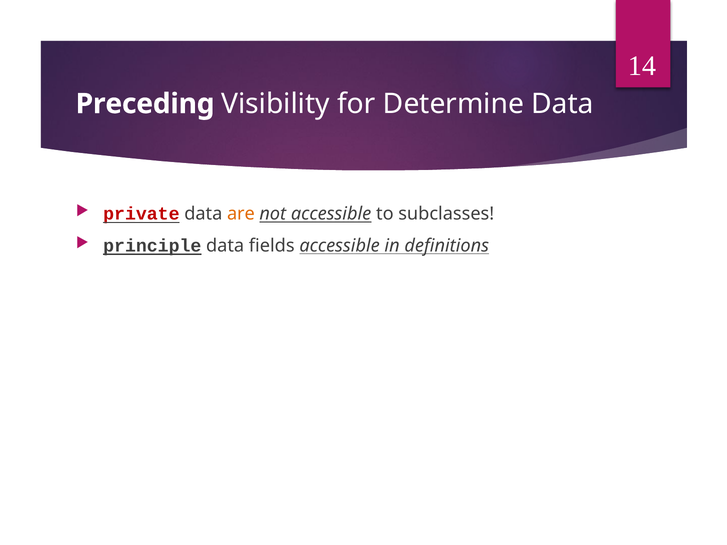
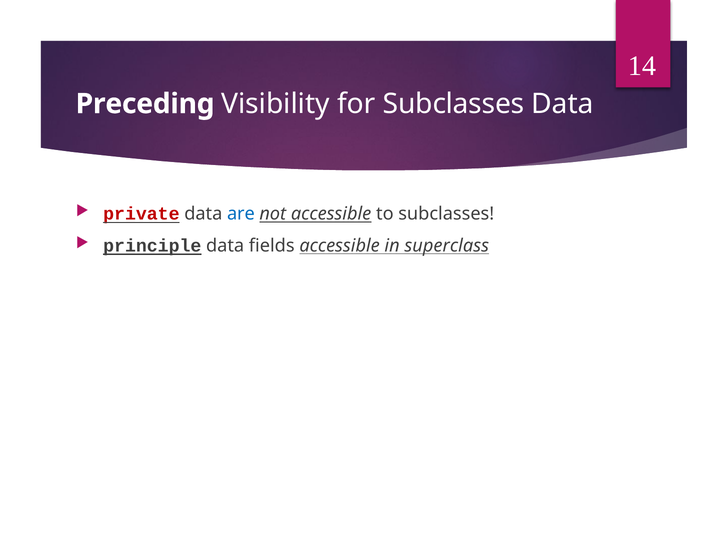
for Determine: Determine -> Subclasses (454, 104)
are colour: orange -> blue (241, 214)
definitions: definitions -> superclass (447, 246)
